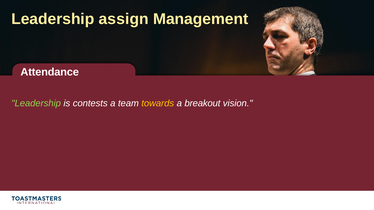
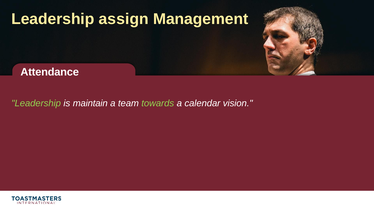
contests: contests -> maintain (90, 104)
towards colour: yellow -> light green (158, 104)
breakout: breakout -> calendar (202, 104)
